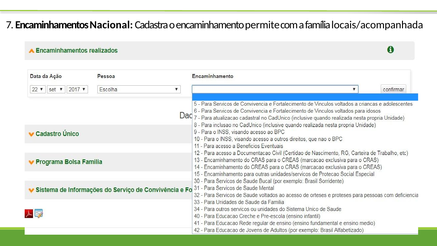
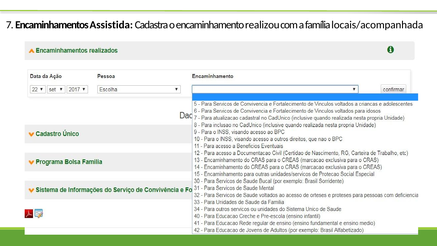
Nacional: Nacional -> Assistida (111, 25)
permite: permite -> realizou (262, 25)
